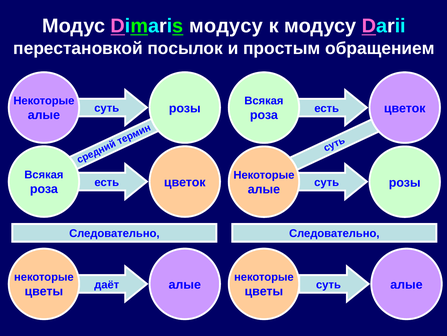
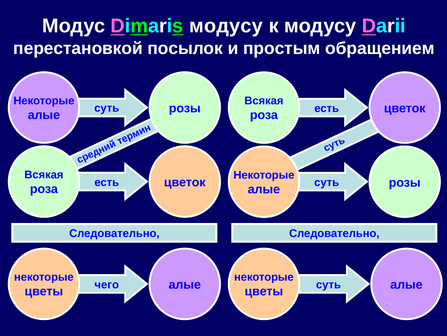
даёт: даёт -> чего (107, 284)
